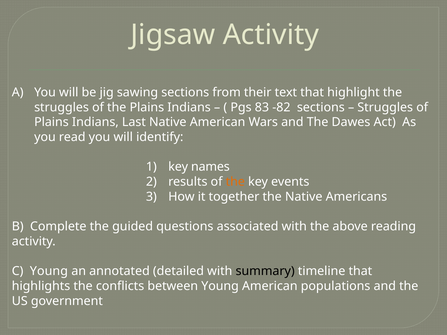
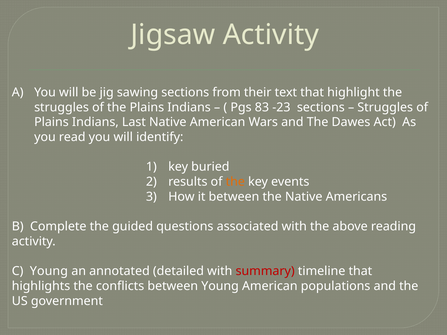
-82: -82 -> -23 (281, 107)
names: names -> buried (210, 167)
it together: together -> between (234, 197)
summary colour: black -> red (265, 271)
